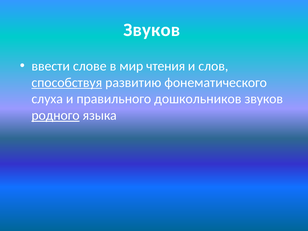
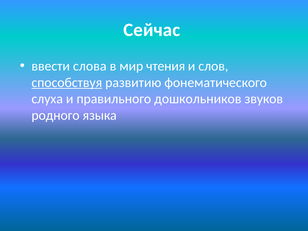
Звуков: Звуков -> Сейчас (152, 30)
слове: слове -> слова (90, 66)
родного underline: present -> none (56, 115)
